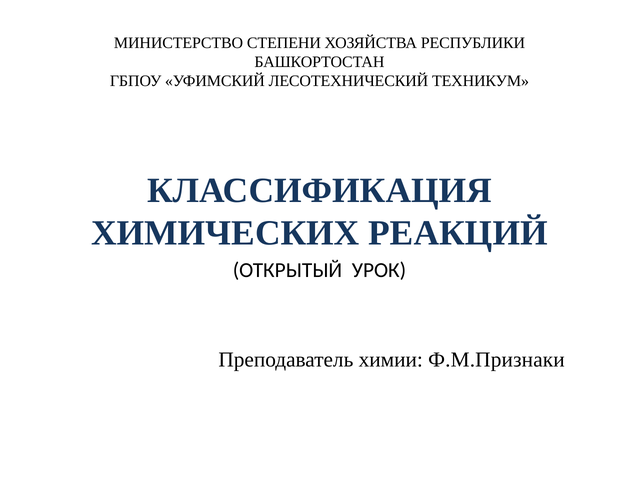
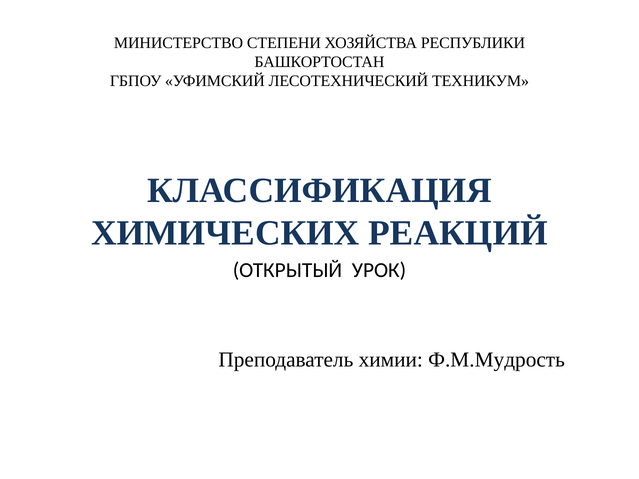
Ф.М.Признаки: Ф.М.Признаки -> Ф.М.Мудрость (497, 360)
